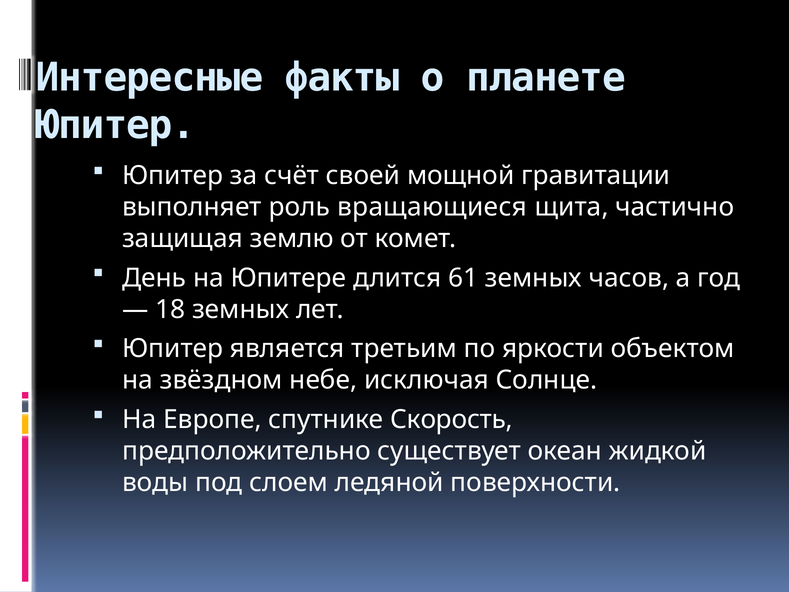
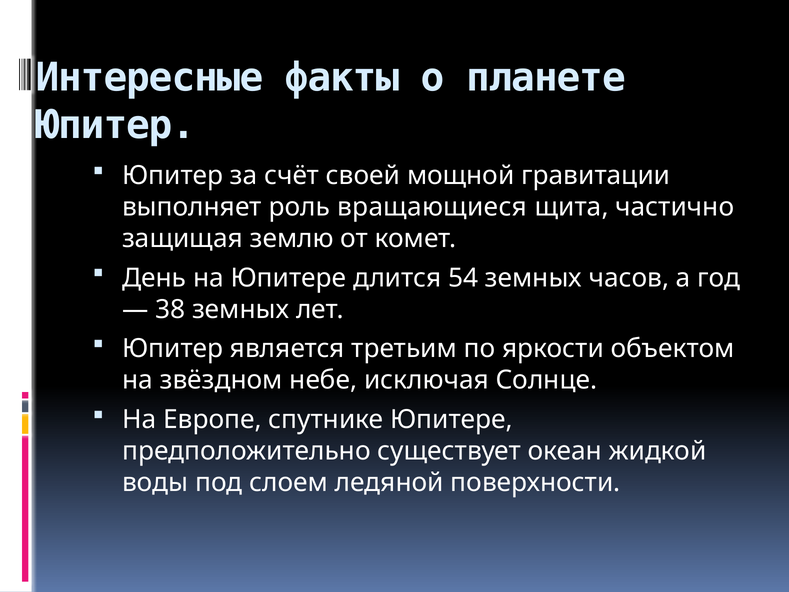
61: 61 -> 54 (463, 278)
18: 18 -> 38 (170, 309)
спутнике Скорость: Скорость -> Юпитере (452, 419)
